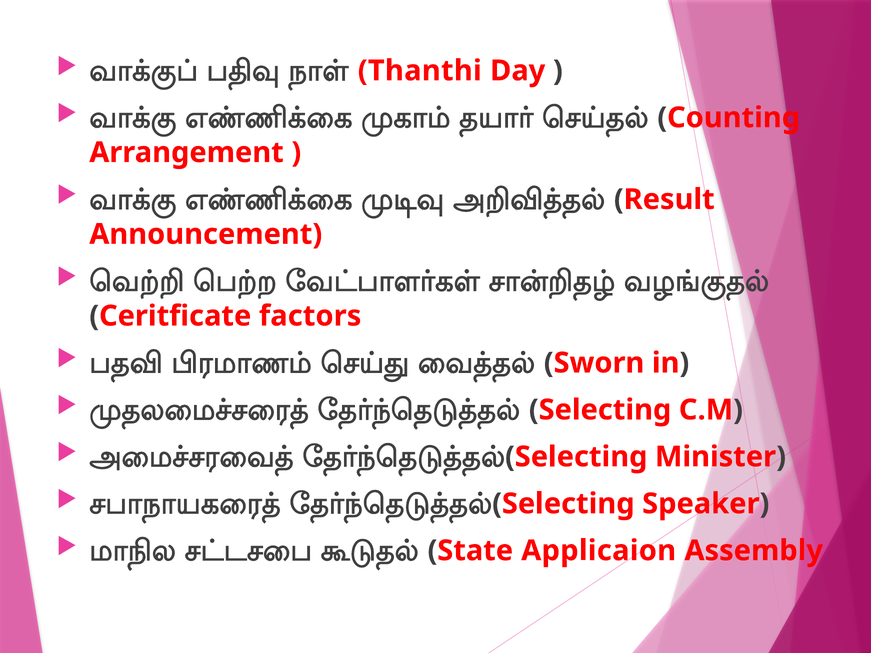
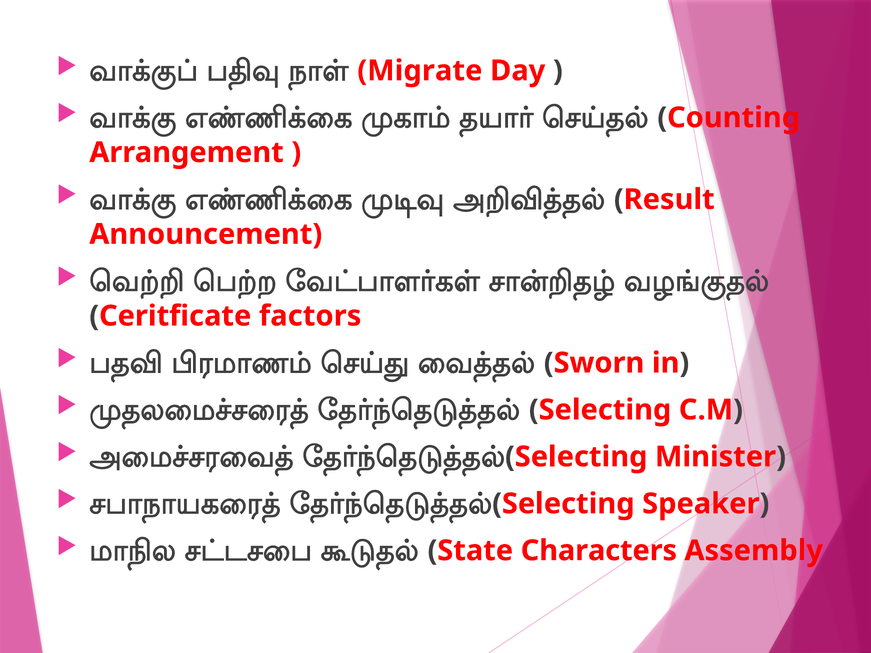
Thanthi: Thanthi -> Migrate (420, 71)
Applicaion: Applicaion -> Characters (599, 551)
